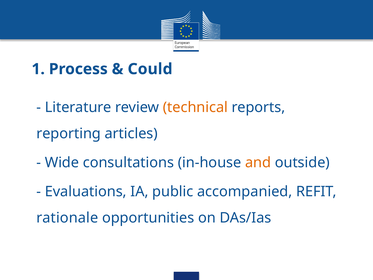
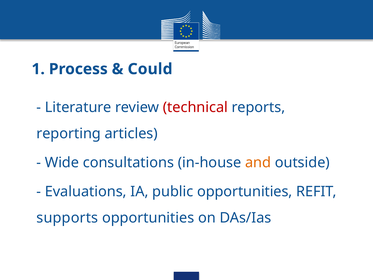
technical colour: orange -> red (195, 107)
public accompanied: accompanied -> opportunities (245, 192)
rationale: rationale -> supports (67, 218)
